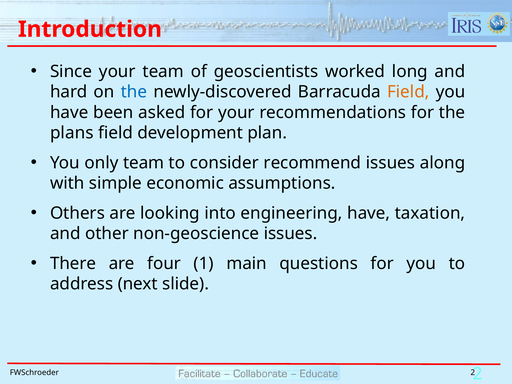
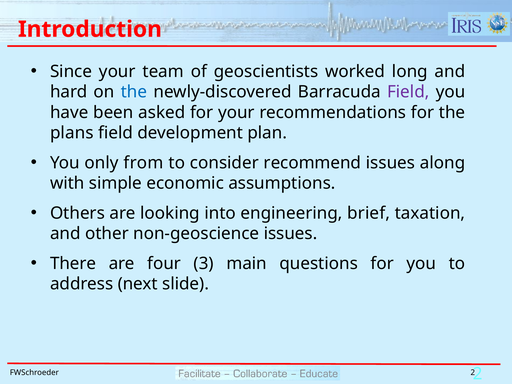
Field colour: orange -> purple (408, 92)
only team: team -> from (144, 163)
engineering have: have -> brief (369, 213)
1: 1 -> 3 (204, 263)
